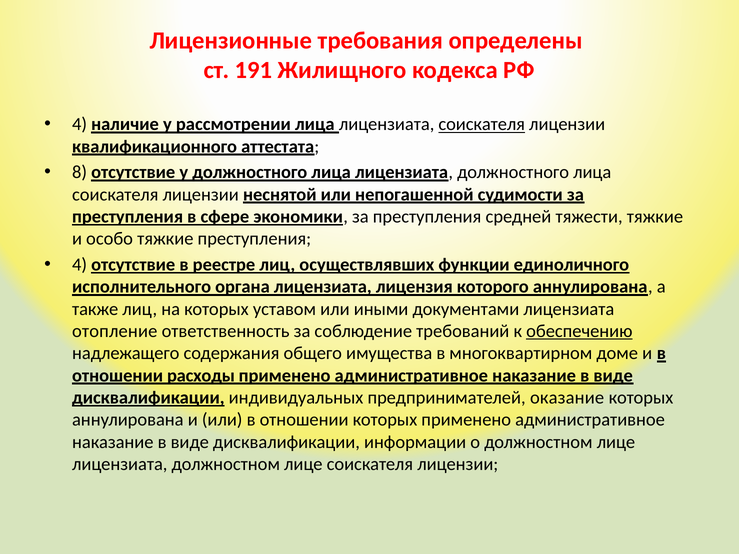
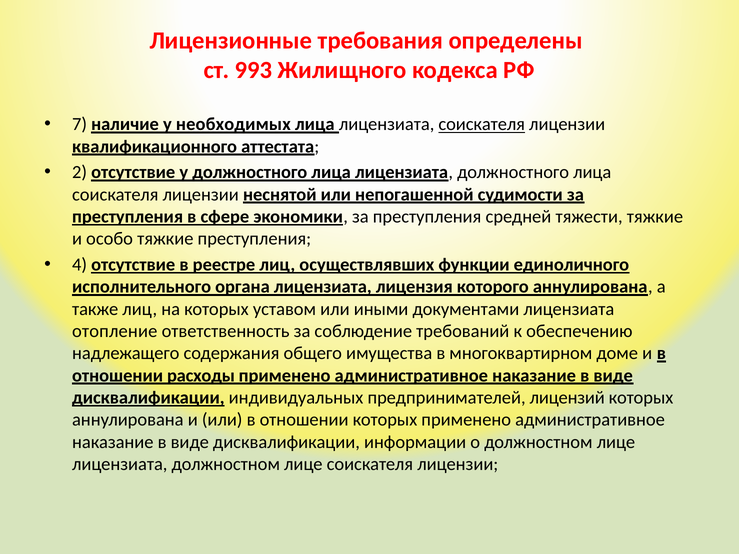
191: 191 -> 993 (253, 70)
4: 4 -> 7 (80, 124)
рассмотрении: рассмотрении -> необходимых (233, 124)
8: 8 -> 2 (80, 172)
обеспечению underline: present -> none (579, 331)
оказание: оказание -> лицензий (567, 398)
